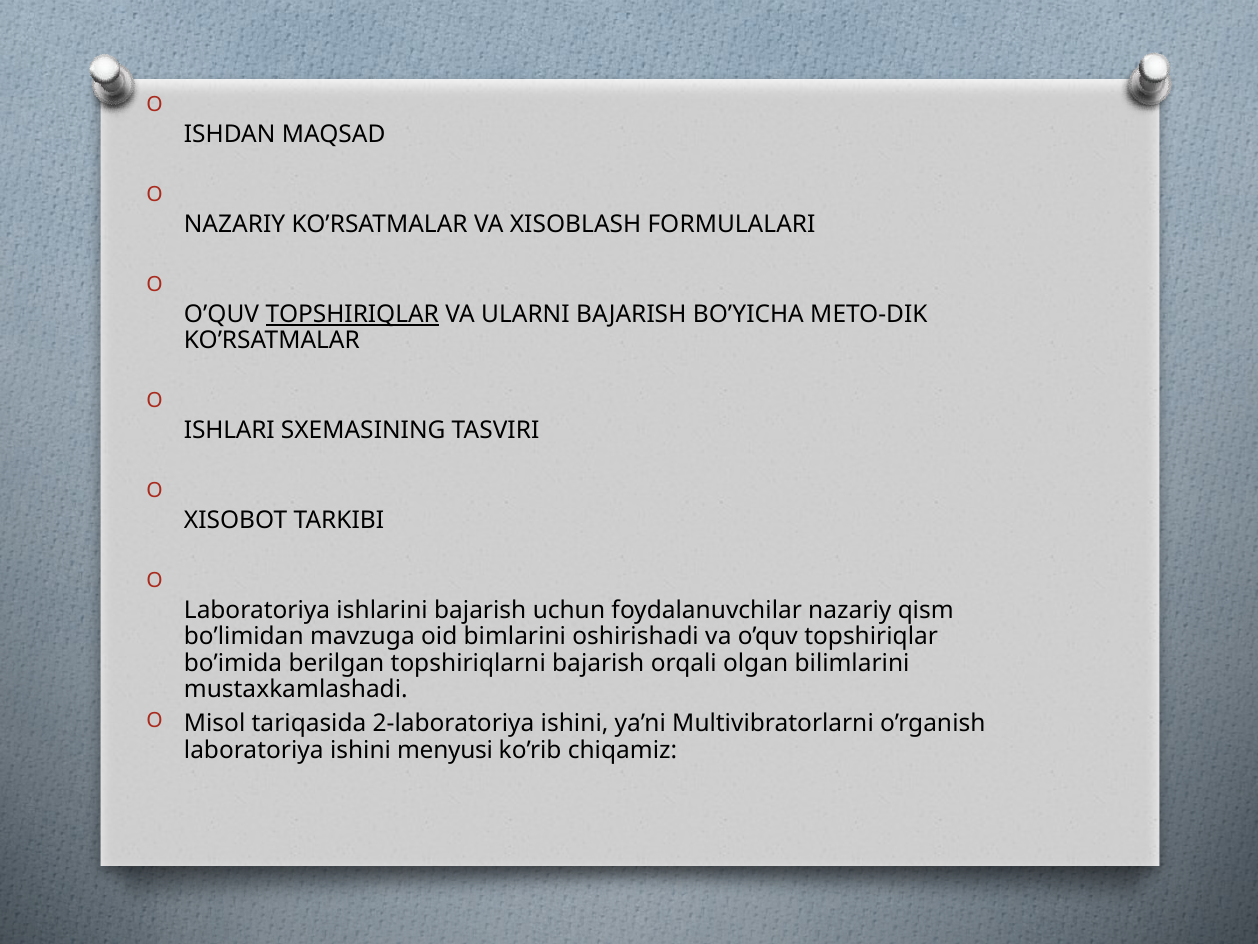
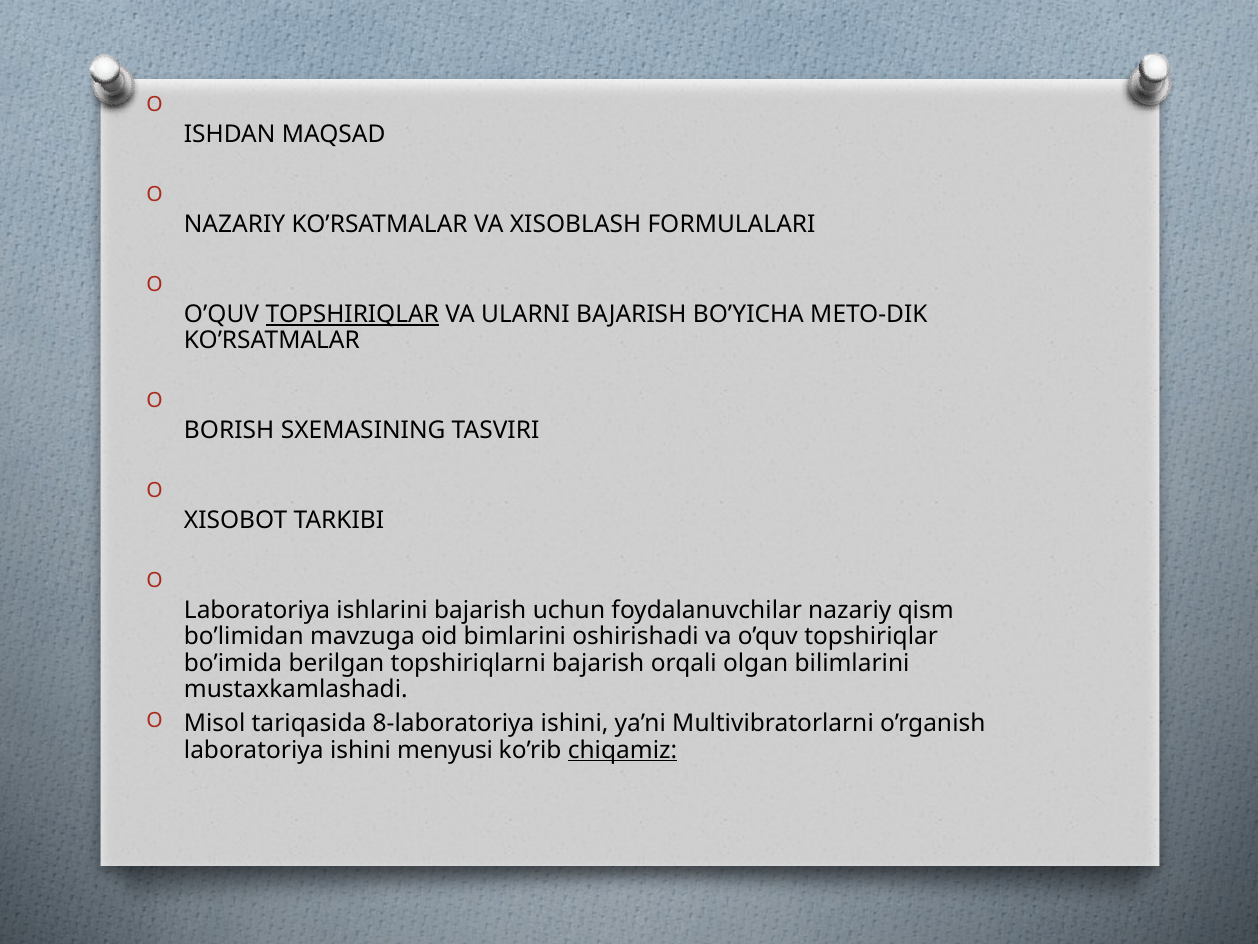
ISHLARI: ISHLARI -> BORISH (229, 430)
2-laboratoriya: 2-laboratoriya -> 8-laboratoriya (454, 723)
chiqamiz underline: none -> present (623, 750)
